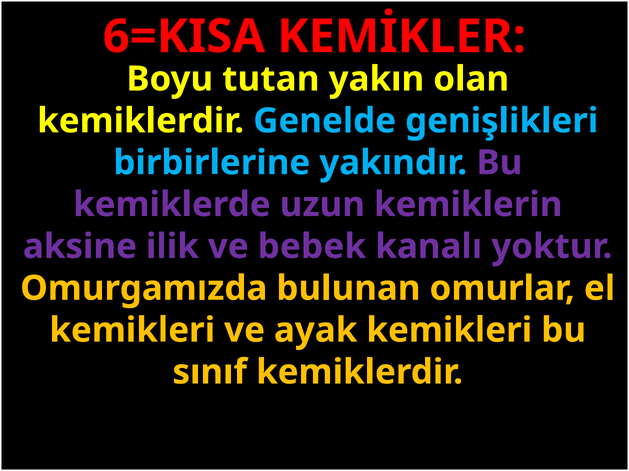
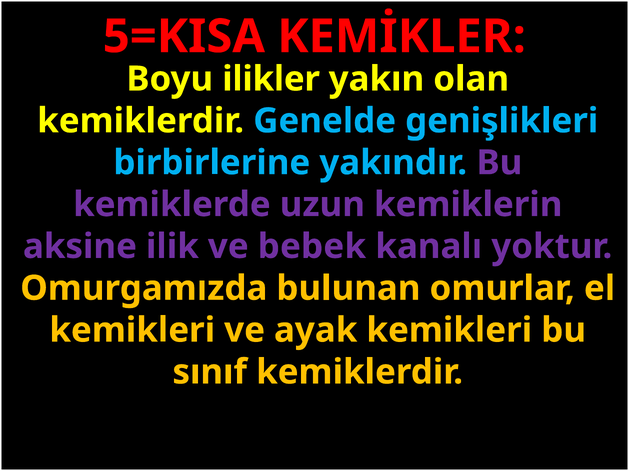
6=KISA: 6=KISA -> 5=KISA (184, 37)
tutan: tutan -> ilikler (271, 79)
